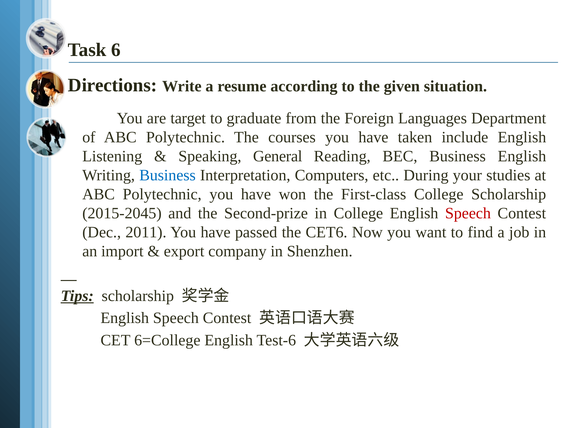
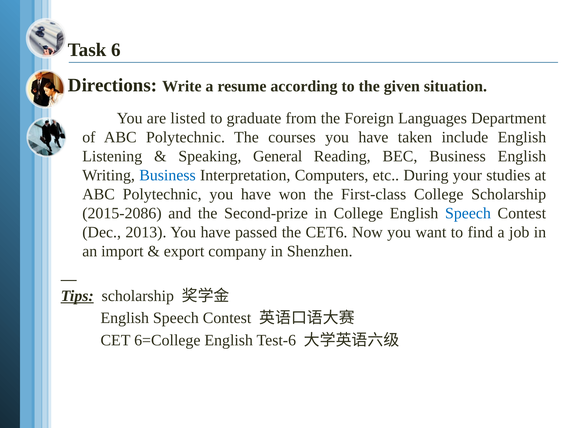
target: target -> listed (188, 118)
2015-2045: 2015-2045 -> 2015-2086 (122, 213)
Speech colour: red -> blue (468, 213)
2011: 2011 -> 2013 (146, 233)
